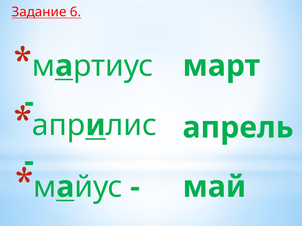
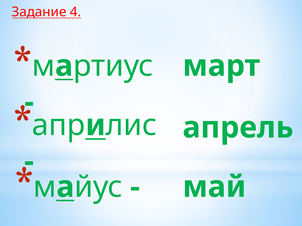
6: 6 -> 4 (76, 12)
